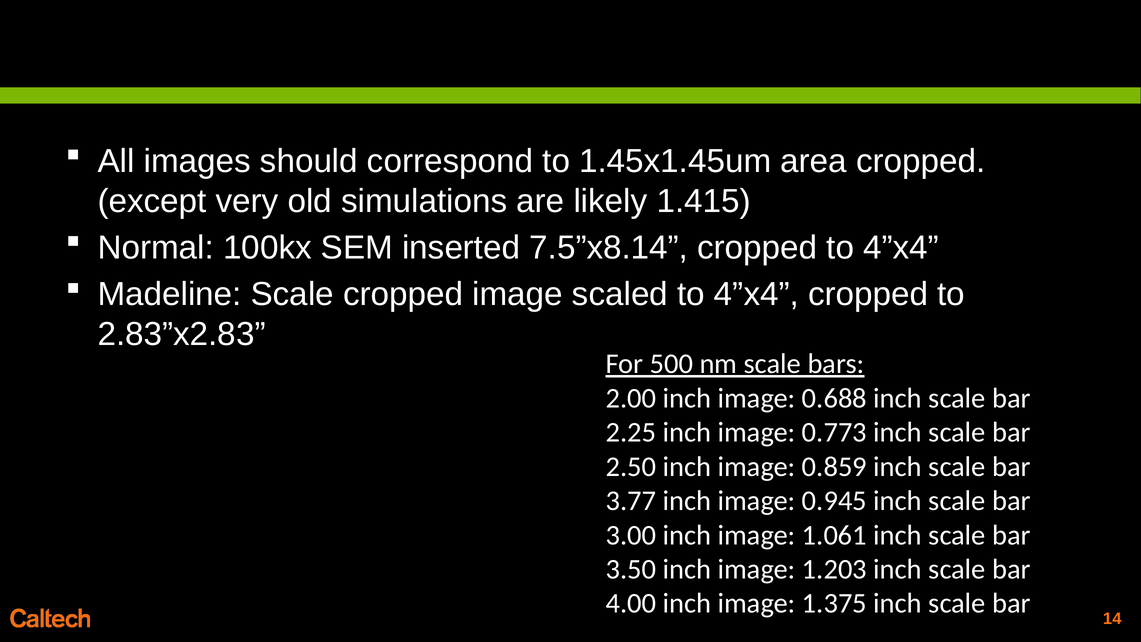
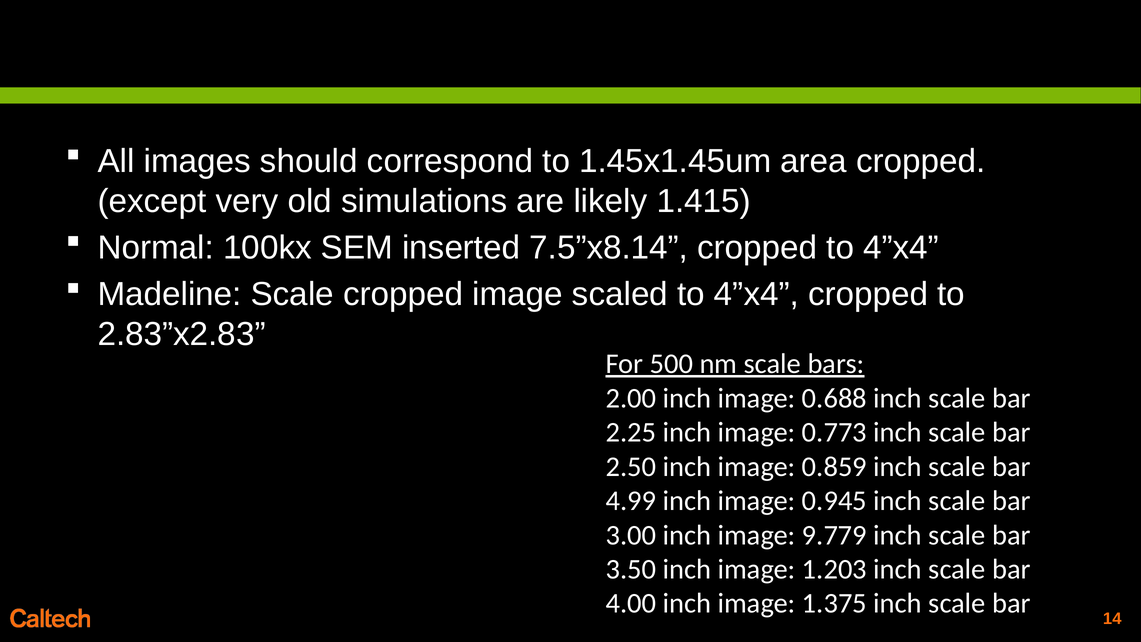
3.77: 3.77 -> 4.99 (631, 501)
1.061: 1.061 -> 9.779 (834, 535)
